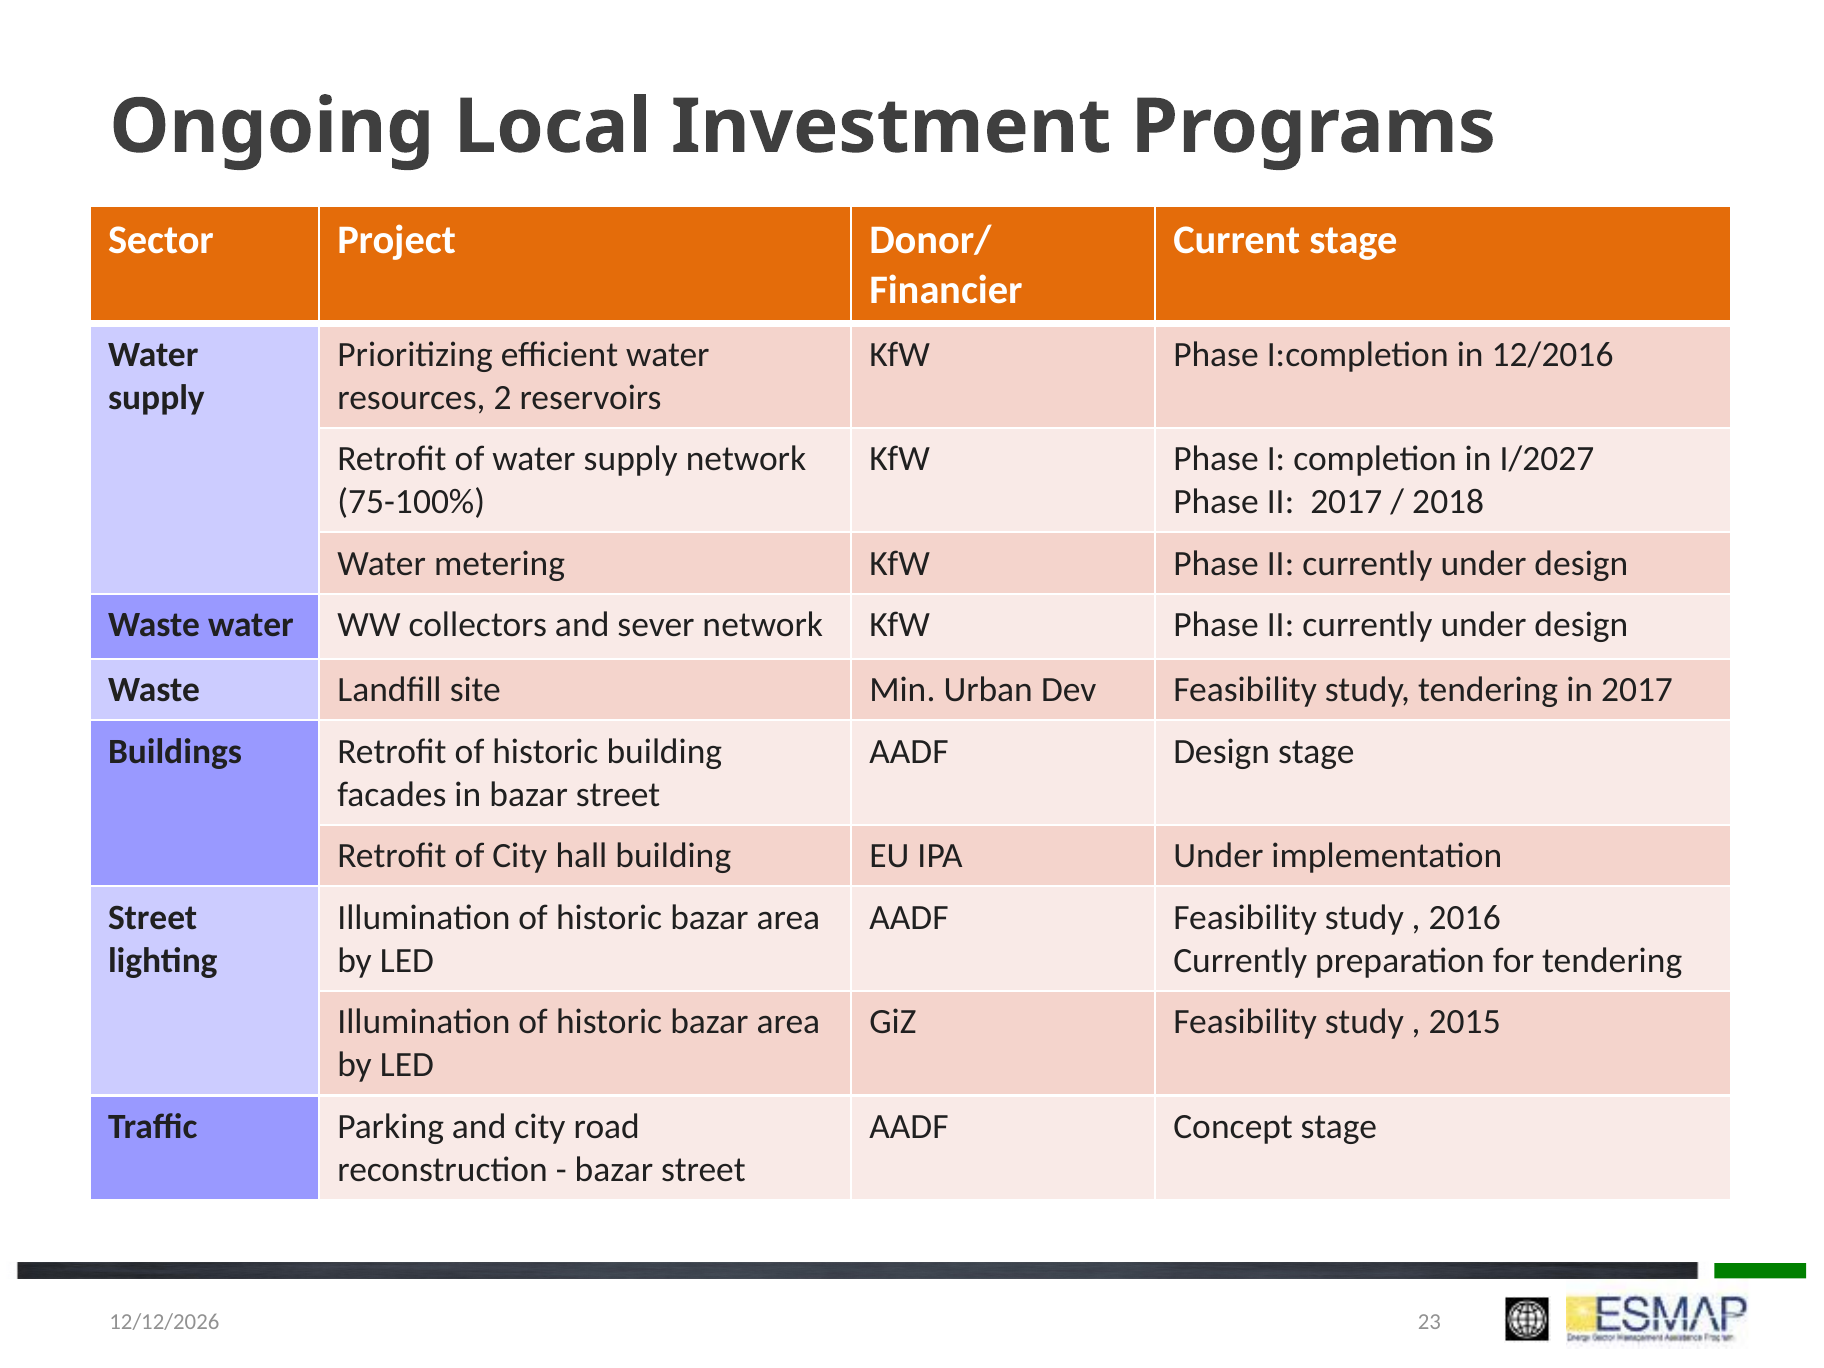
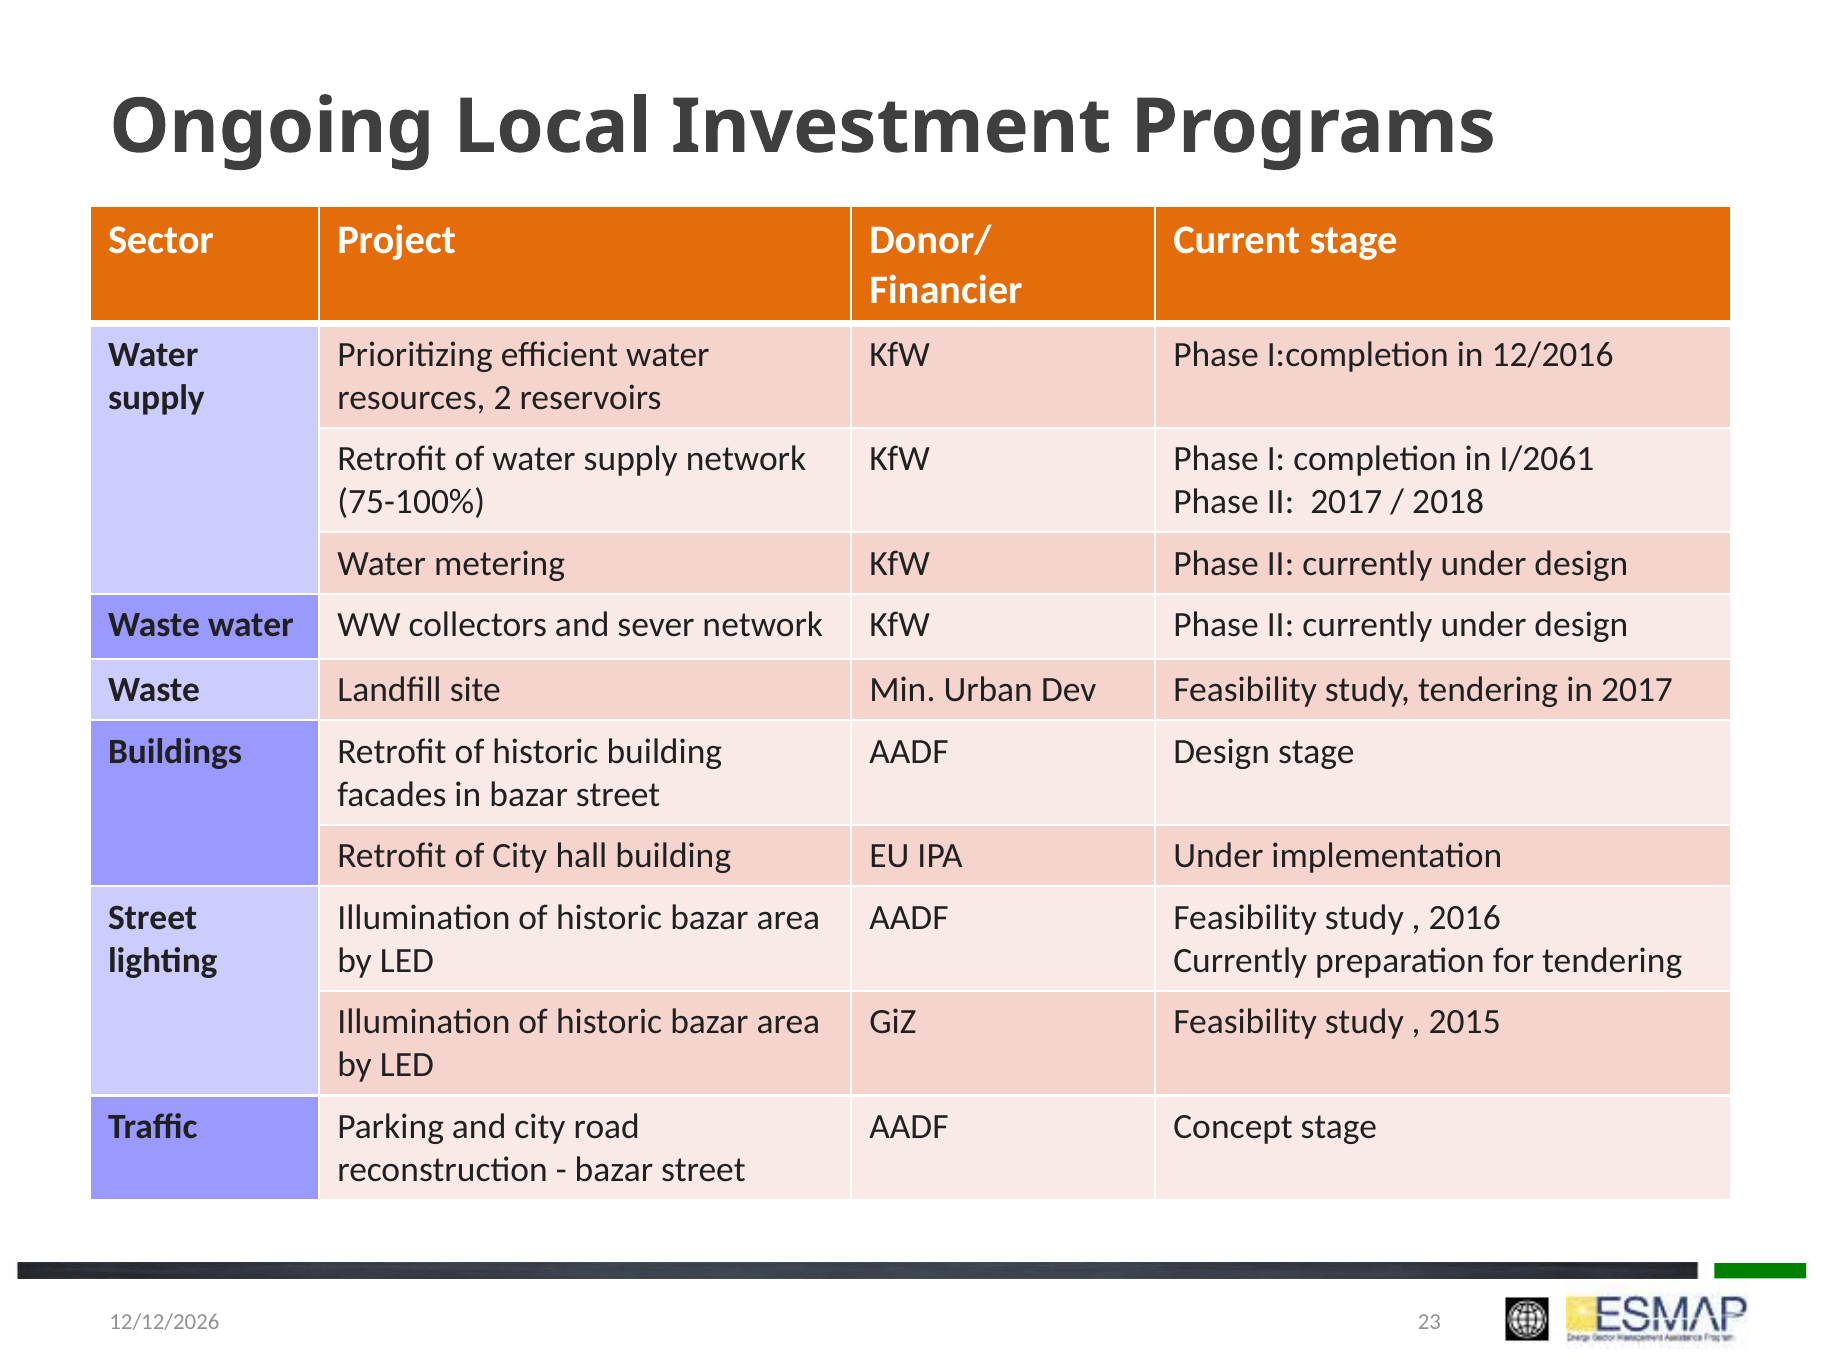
I/2027: I/2027 -> I/2061 (1547, 459)
